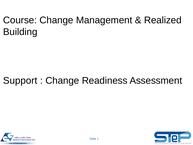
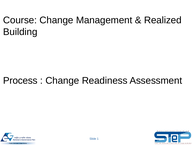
Support: Support -> Process (20, 80)
